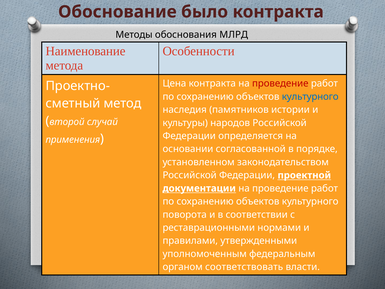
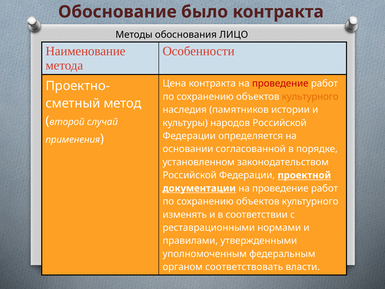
МЛРД: МЛРД -> ЛИЦО (234, 35)
культурного colour: blue -> orange (310, 97)
поворота: поворота -> изменять (185, 214)
